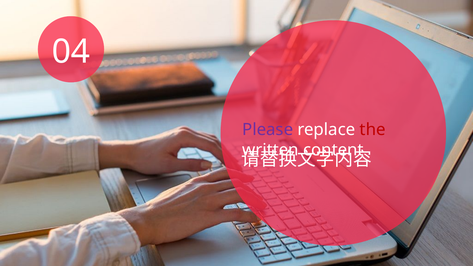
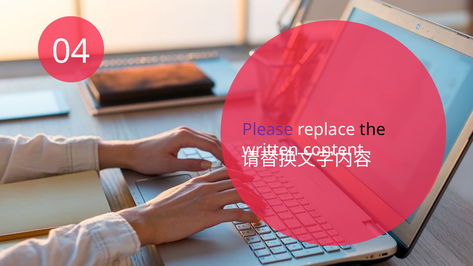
the colour: red -> black (373, 130)
